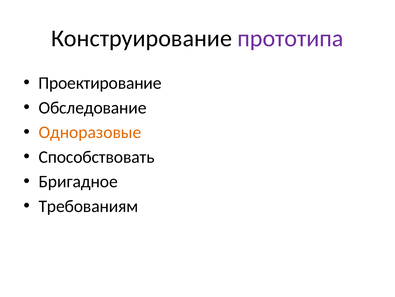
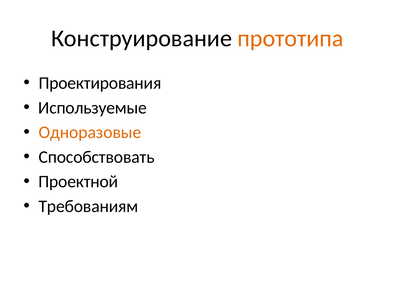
прототипа colour: purple -> orange (290, 38)
Проектирование: Проектирование -> Проектирования (100, 83)
Обследование: Обследование -> Используемые (93, 107)
Бригадное: Бригадное -> Проектной (78, 181)
